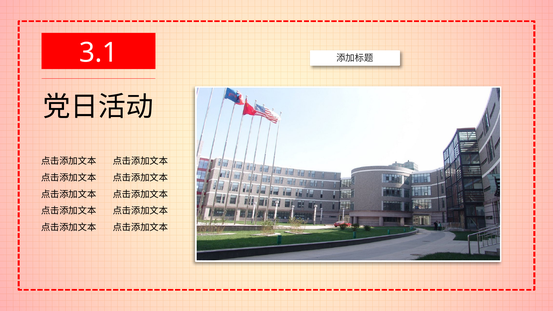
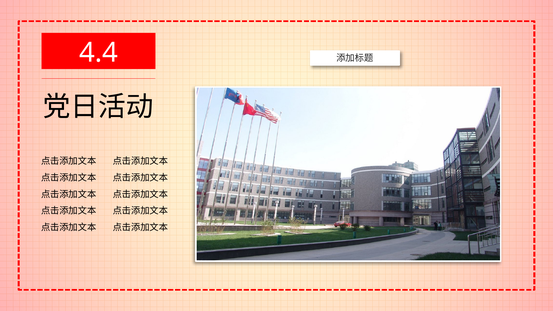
3.1: 3.1 -> 4.4 (99, 53)
